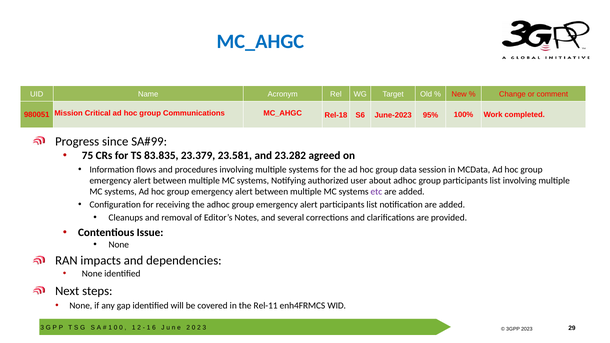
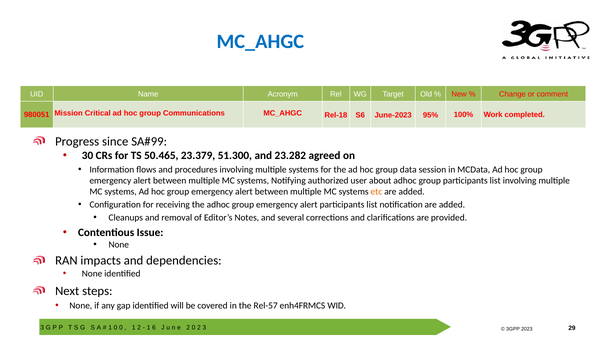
75: 75 -> 30 (88, 156)
83.835: 83.835 -> 50.465 (161, 156)
23.581: 23.581 -> 51.300 (235, 156)
etc colour: purple -> orange (376, 192)
Rel-11: Rel-11 -> Rel-57 (266, 306)
